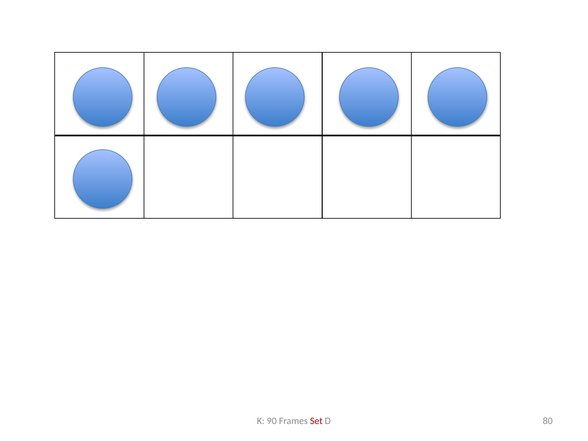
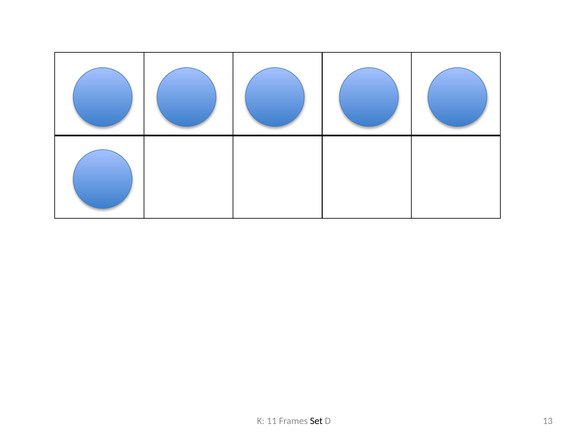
90: 90 -> 11 (272, 421)
Set colour: red -> black (316, 421)
80: 80 -> 13 (548, 421)
